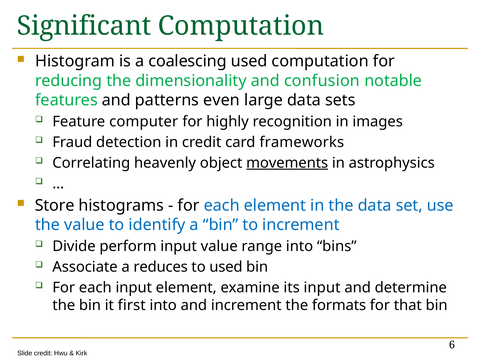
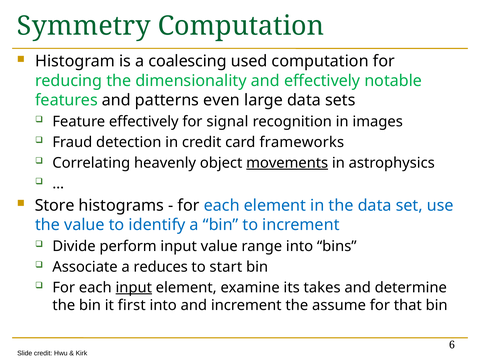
Significant: Significant -> Symmetry (84, 26)
and confusion: confusion -> effectively (322, 81)
Feature computer: computer -> effectively (144, 121)
highly: highly -> signal (227, 121)
to used: used -> start (226, 267)
input underline: none -> present (134, 288)
its input: input -> takes (322, 288)
formats: formats -> assume (339, 305)
